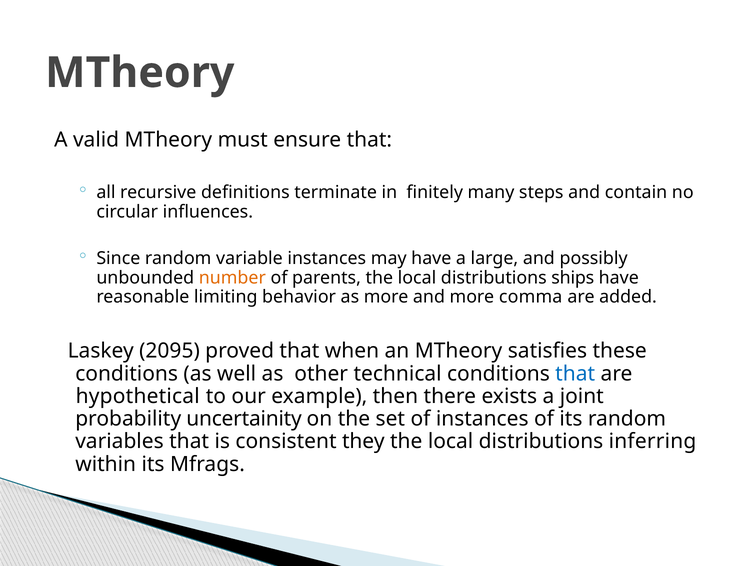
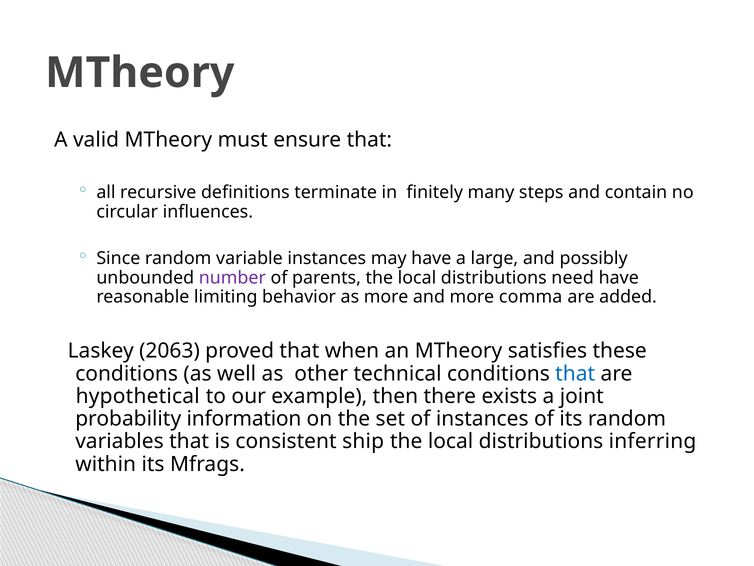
number colour: orange -> purple (232, 277)
ships: ships -> need (573, 277)
2095: 2095 -> 2063 (169, 351)
uncertainity: uncertainity -> information (244, 419)
they: they -> ship (363, 441)
